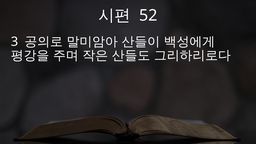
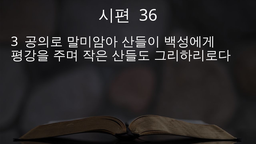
52: 52 -> 36 (148, 15)
